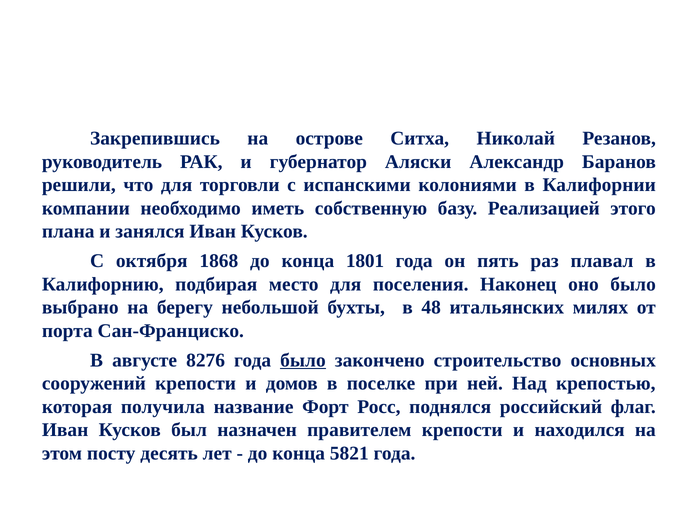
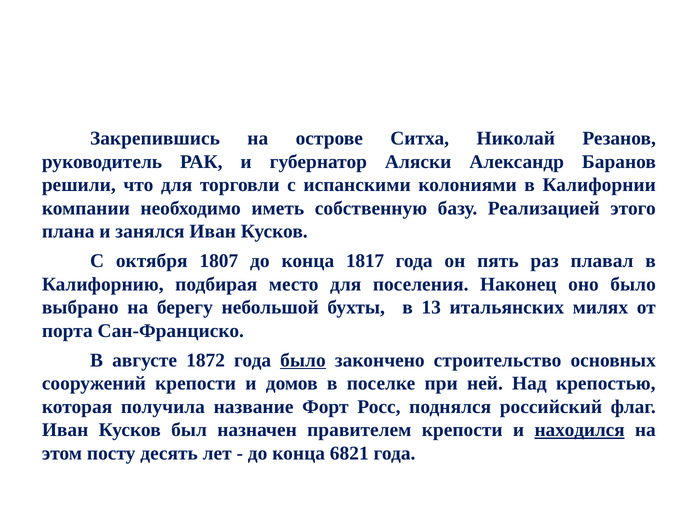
1868: 1868 -> 1807 (219, 261)
1801: 1801 -> 1817 (365, 261)
48: 48 -> 13 (431, 308)
8276: 8276 -> 1872 (206, 361)
находился underline: none -> present (580, 430)
5821: 5821 -> 6821 (349, 454)
